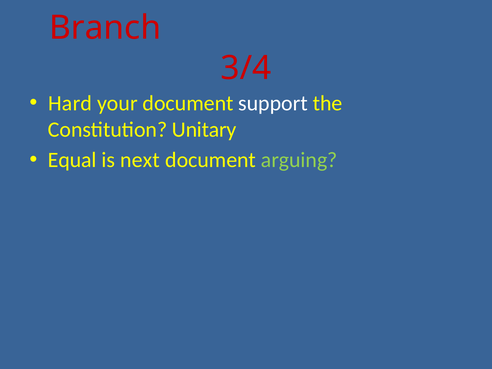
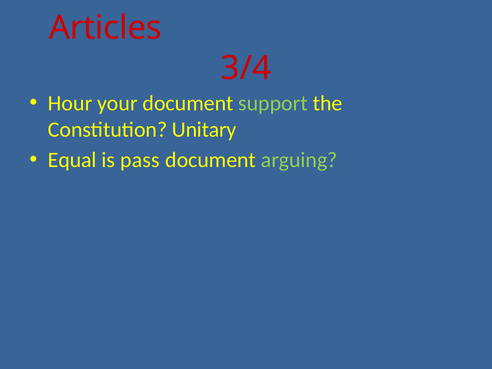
Branch: Branch -> Articles (105, 28)
Hard: Hard -> Hour (70, 103)
support colour: white -> light green (273, 103)
next: next -> pass (140, 160)
